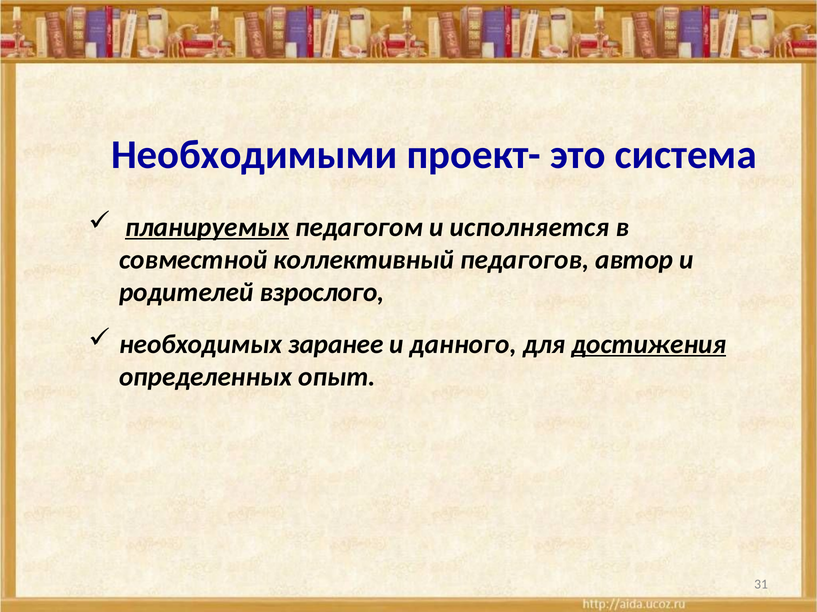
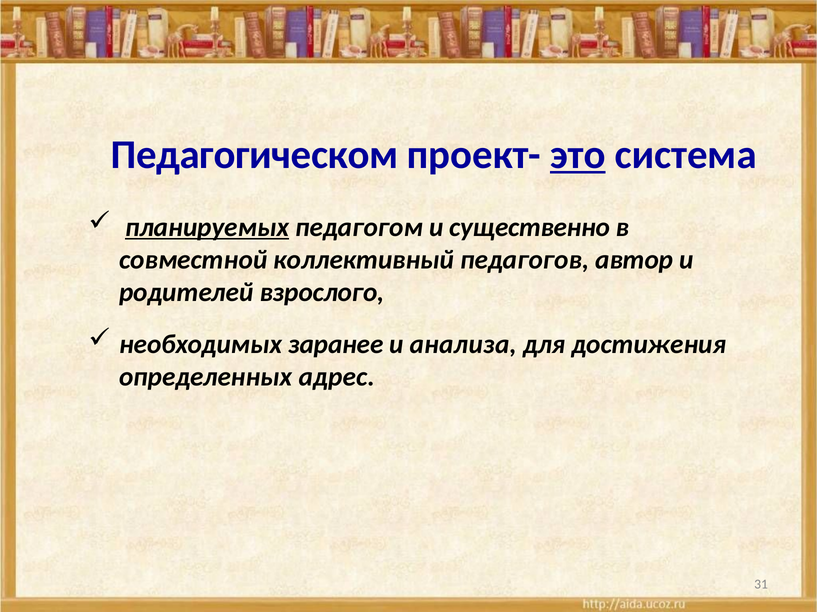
Необходимыми: Необходимыми -> Педагогическом (255, 155)
это underline: none -> present (578, 155)
исполняется: исполняется -> существенно (530, 227)
данного: данного -> анализа (463, 344)
достижения underline: present -> none (649, 344)
опыт: опыт -> адрес (337, 377)
